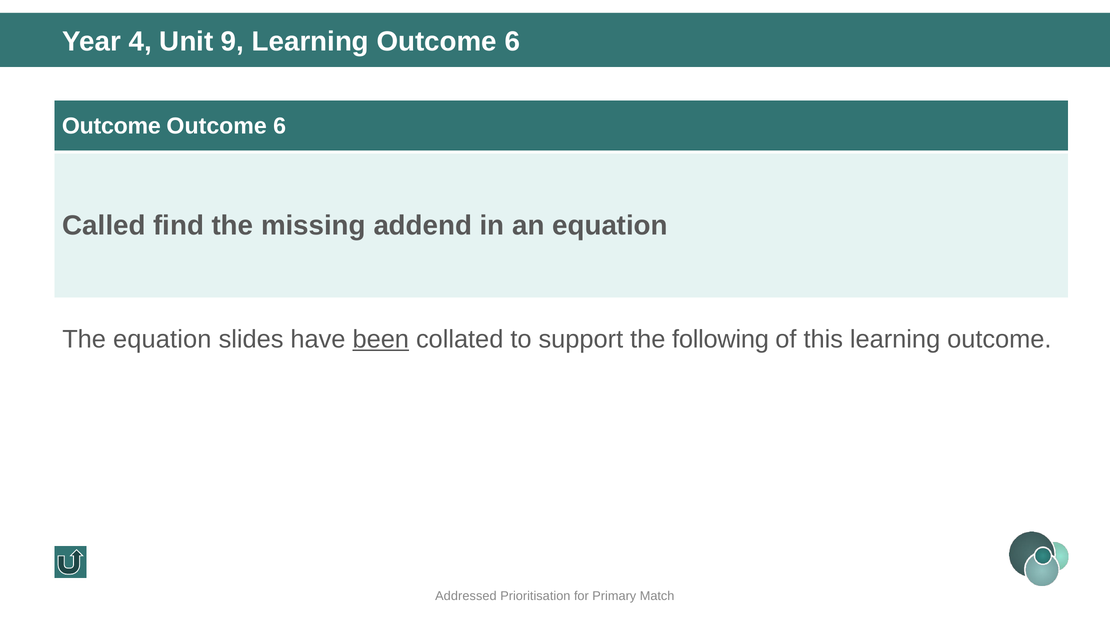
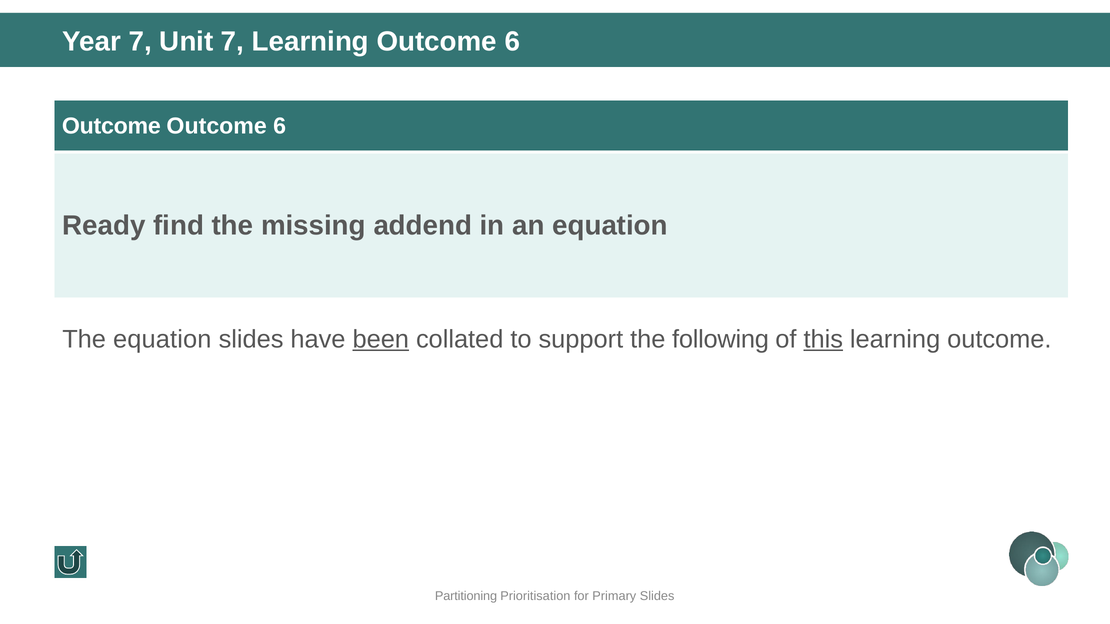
Year 4: 4 -> 7 (140, 41)
Unit 9: 9 -> 7 (233, 41)
Called: Called -> Ready (104, 226)
this underline: none -> present (823, 339)
Addressed: Addressed -> Partitioning (466, 596)
Primary Match: Match -> Slides (657, 596)
